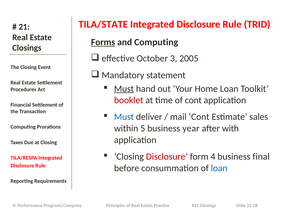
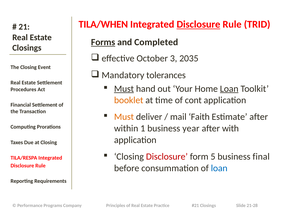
TILA/STATE: TILA/STATE -> TILA/WHEN (103, 24)
Disclosure underline: none -> present (198, 24)
and Computing: Computing -> Completed (156, 42)
2005: 2005 -> 2035 (189, 58)
statement: statement -> tolerances (166, 75)
Loan underline: none -> present (229, 89)
booklet colour: red -> orange (129, 100)
Must colour: blue -> orange (124, 117)
mail Cont: Cont -> Faith (199, 117)
Estimate sales: sales -> after (259, 117)
5: 5 -> 1 (143, 128)
4: 4 -> 5 (213, 157)
